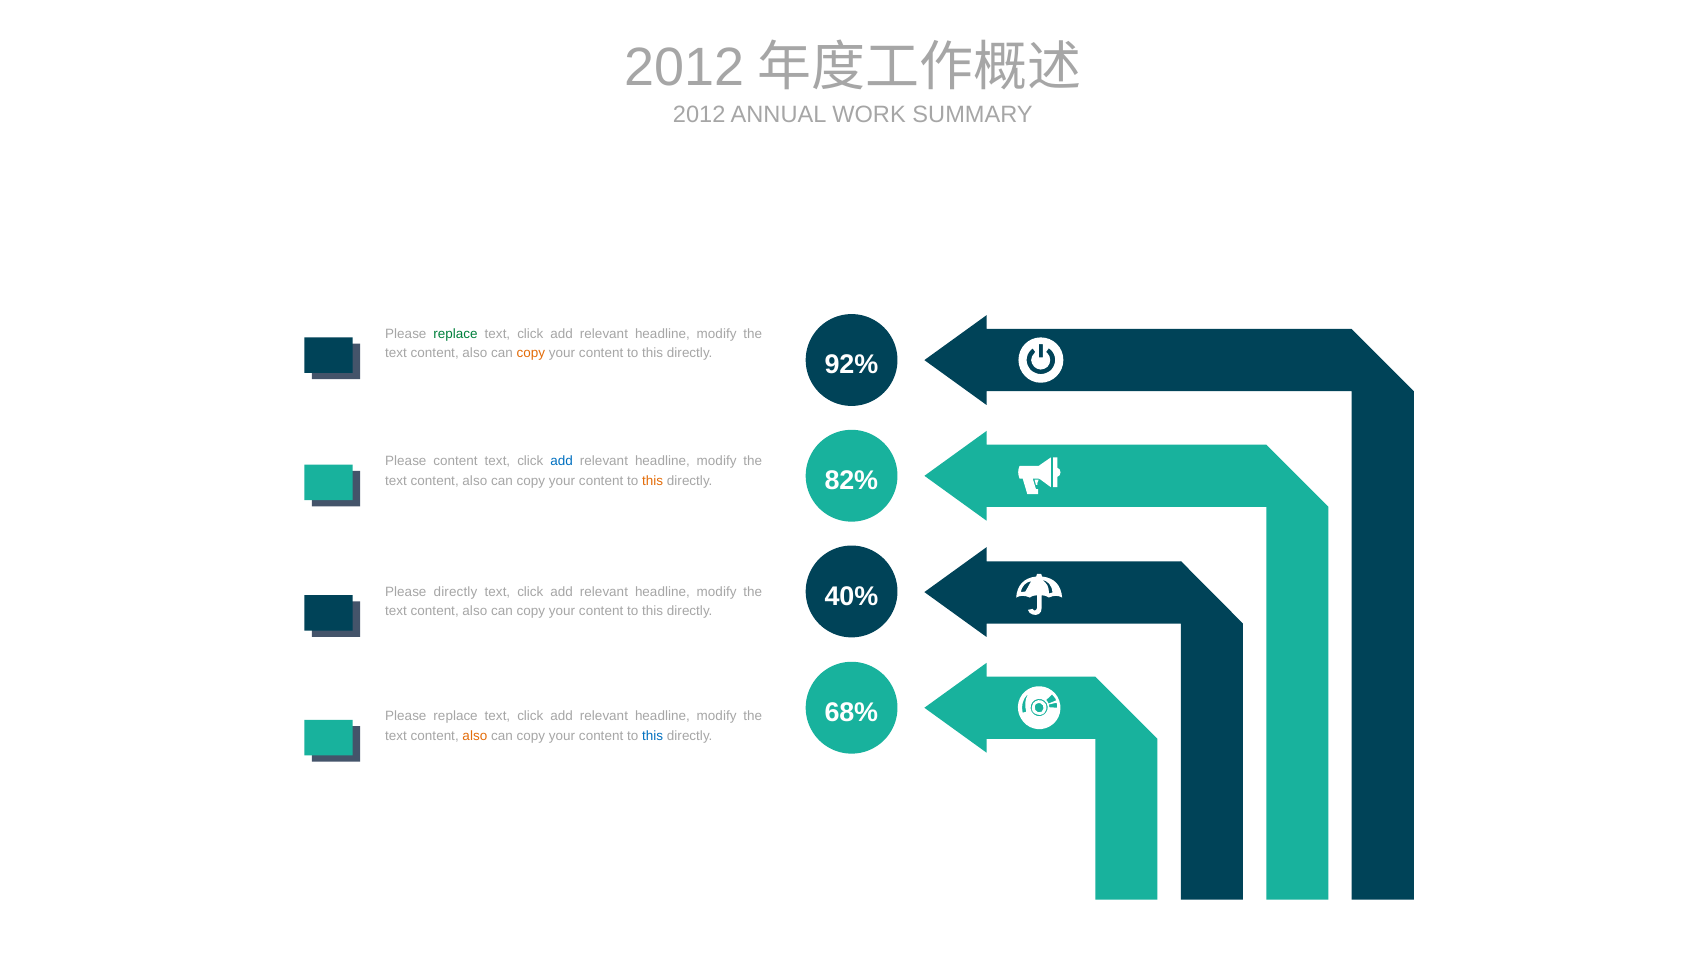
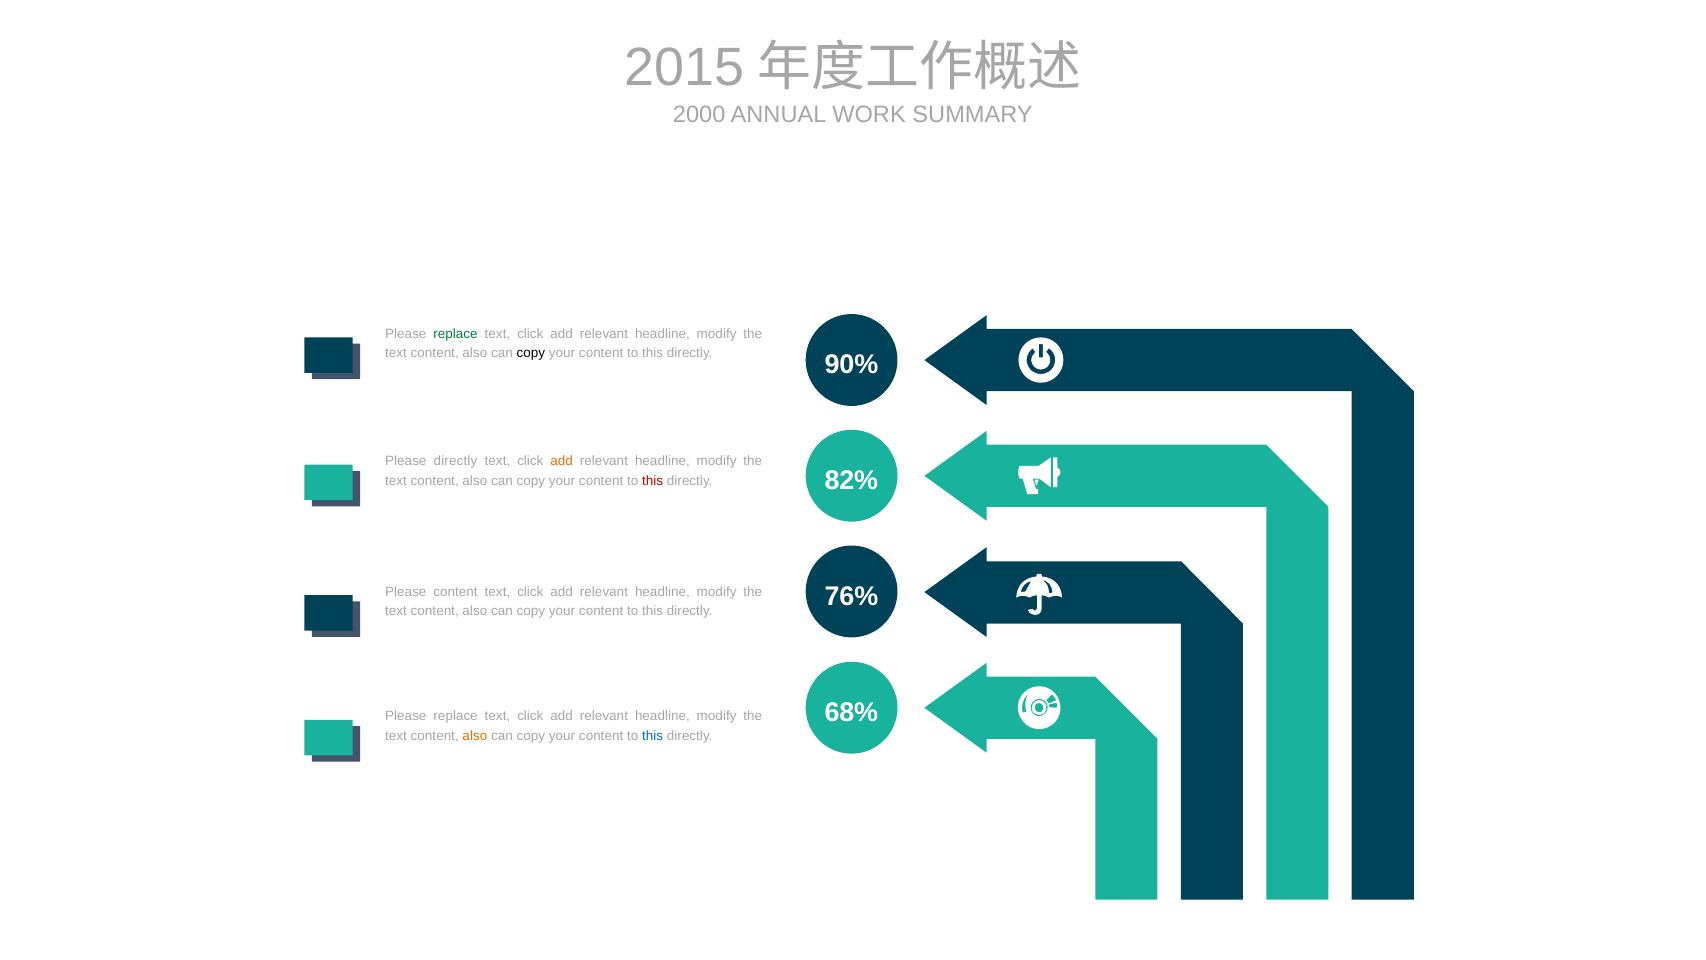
2012: 2012 -> 2015 (685, 67)
2012: 2012 -> 2000 (699, 114)
copy colour: orange -> black (531, 353)
92%: 92% -> 90% (851, 365)
Please content: content -> directly (456, 461)
add colour: blue -> orange (562, 461)
this colour: orange -> red (653, 480)
40%: 40% -> 76% (851, 596)
Please directly: directly -> content (456, 591)
